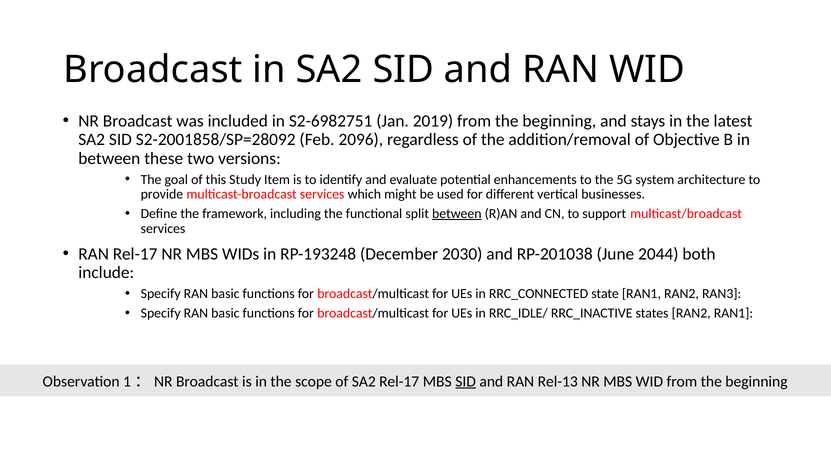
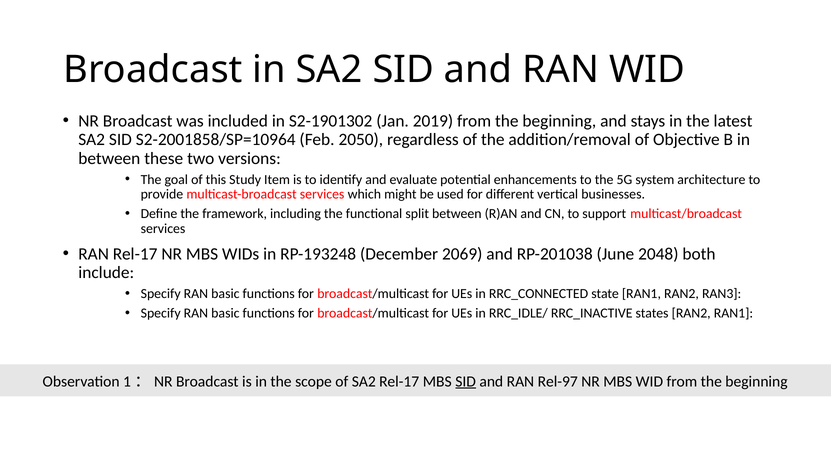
S2-6982751: S2-6982751 -> S2-1901302 (331, 121)
S2-2001858/SP=28092: S2-2001858/SP=28092 -> S2-2001858/SP=10964 (216, 140)
2096: 2096 -> 2050 (361, 140)
between underline: present -> none (457, 214)
2030: 2030 -> 2069 (462, 254)
2044: 2044 -> 2048 (658, 254)
Rel-13: Rel-13 -> Rel-97 (558, 382)
